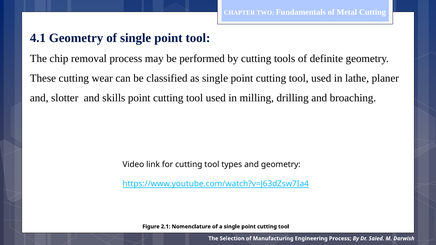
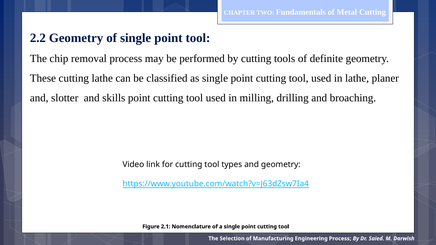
4.1: 4.1 -> 2.2 (38, 38)
cutting wear: wear -> lathe (102, 78)
